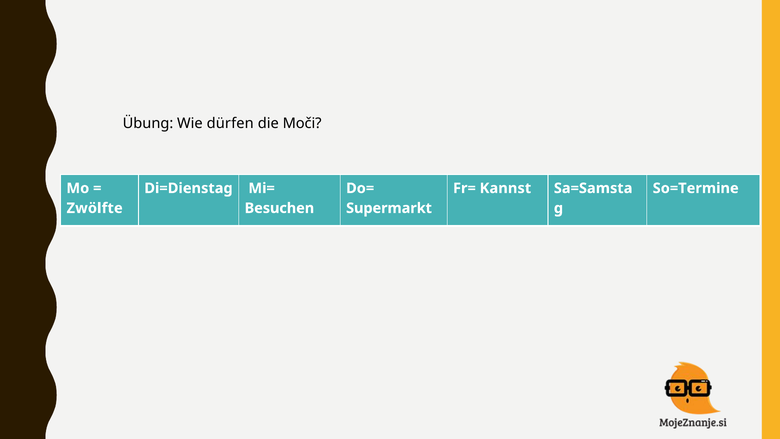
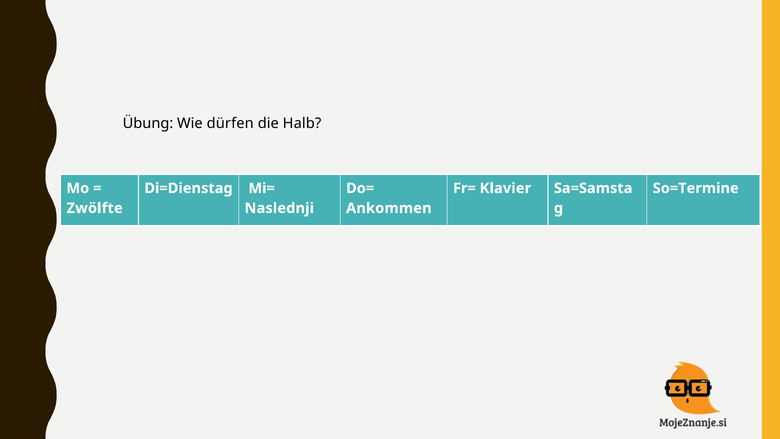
Moči: Moči -> Halb (302, 124)
Kannst: Kannst -> Klavier (505, 188)
Besuchen: Besuchen -> Naslednji (279, 208)
Supermarkt: Supermarkt -> Ankommen (389, 208)
